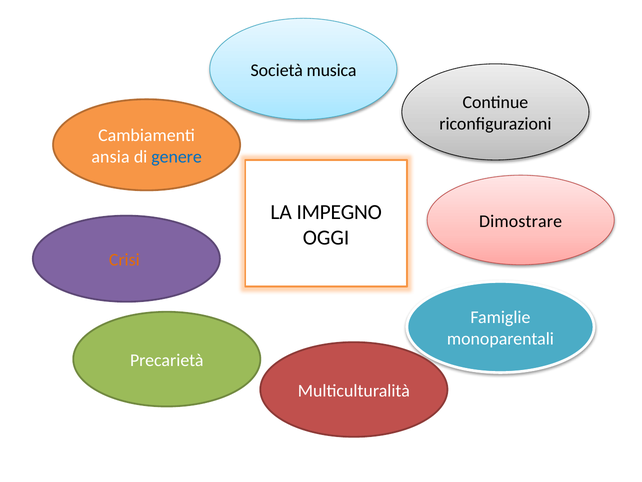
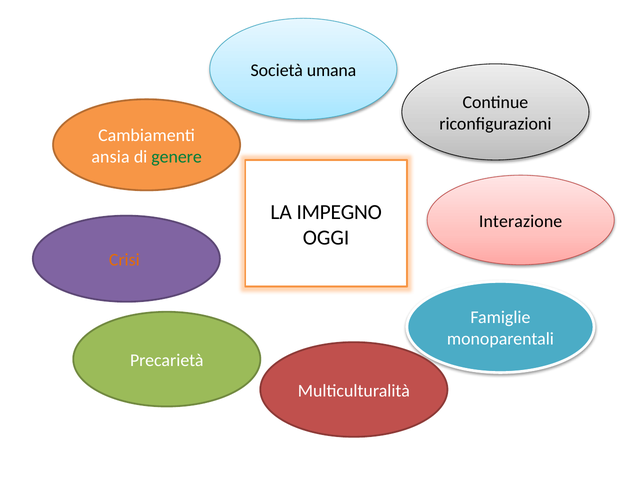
musica: musica -> umana (332, 70)
genere colour: blue -> green (177, 157)
Dimostrare: Dimostrare -> Interazione (521, 221)
